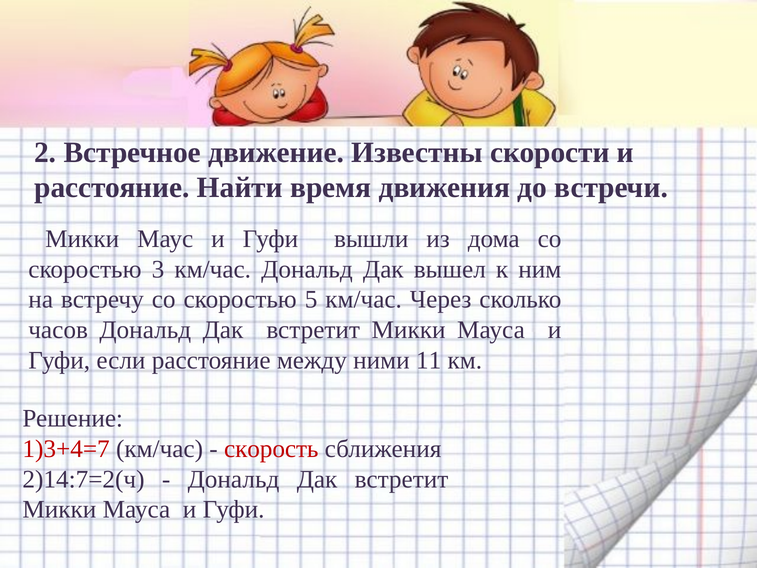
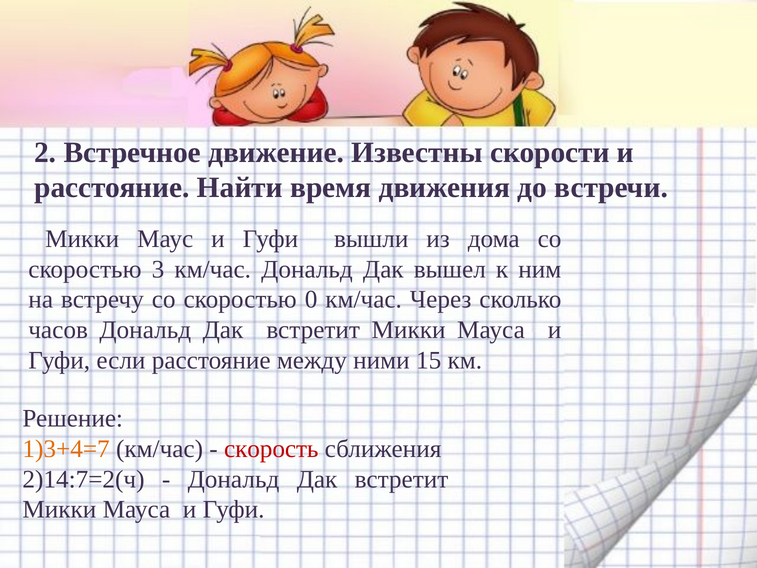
5: 5 -> 0 (311, 299)
11: 11 -> 15 (429, 360)
1)3+4=7 colour: red -> orange (66, 449)
